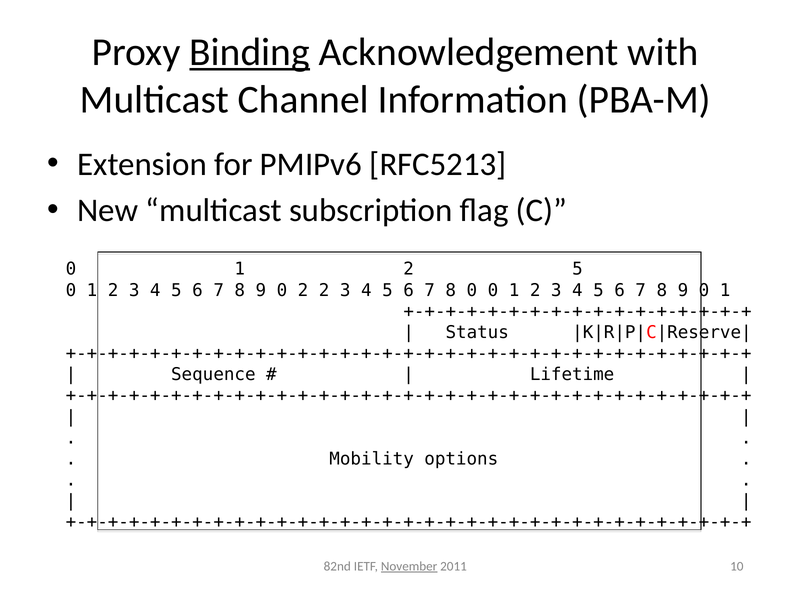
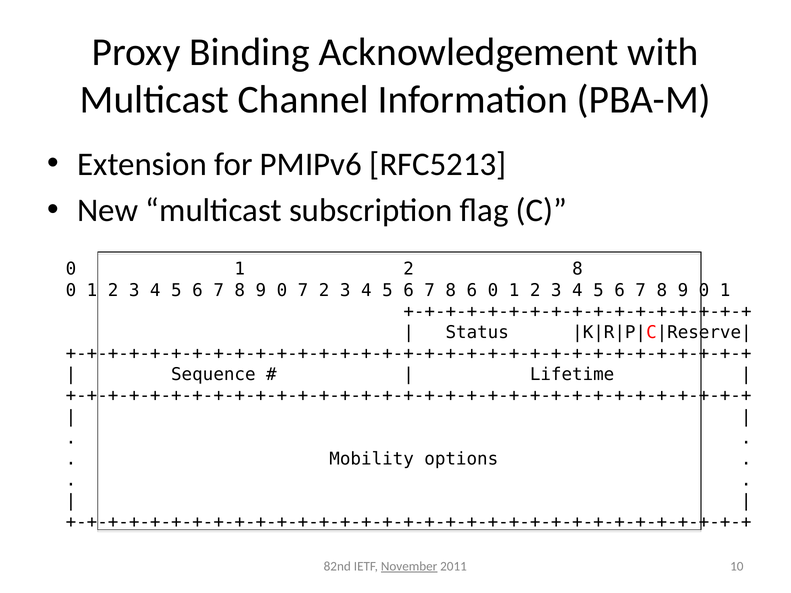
Binding underline: present -> none (250, 52)
2 5: 5 -> 8 (577, 269)
0 2: 2 -> 7 (303, 290)
8 0: 0 -> 6 (472, 290)
